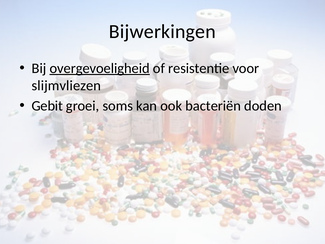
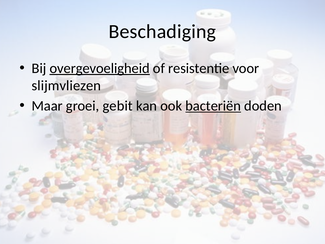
Bijwerkingen: Bijwerkingen -> Beschadiging (162, 31)
Gebit: Gebit -> Maar (47, 106)
soms: soms -> gebit (118, 106)
bacteriën underline: none -> present (213, 106)
